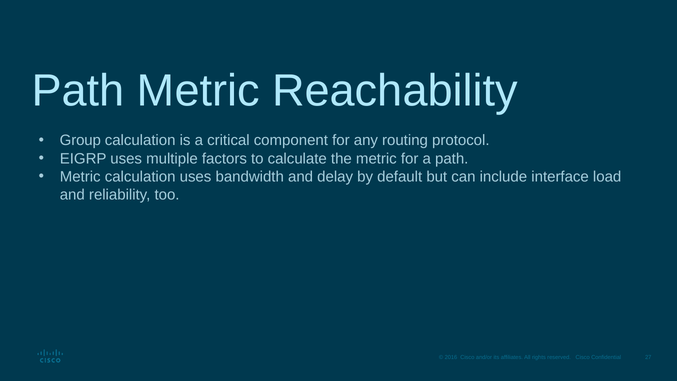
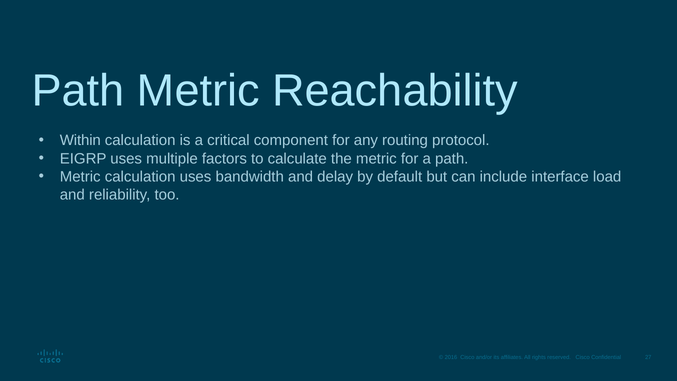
Group: Group -> Within (80, 140)
